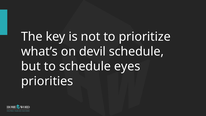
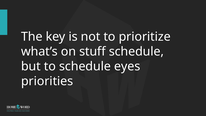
devil: devil -> stuff (92, 51)
